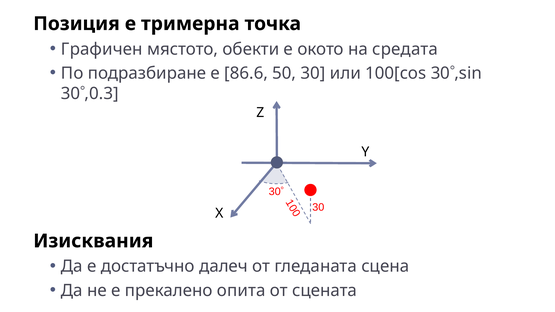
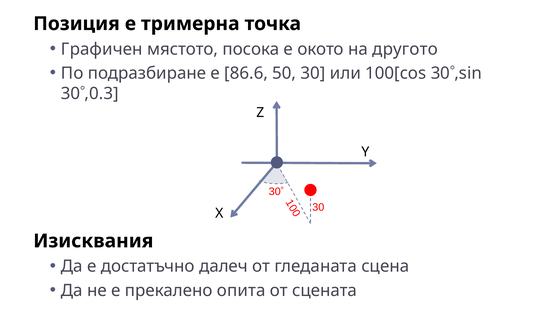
обекти: обекти -> посока (251, 49)
средата: средата -> другото (405, 49)
